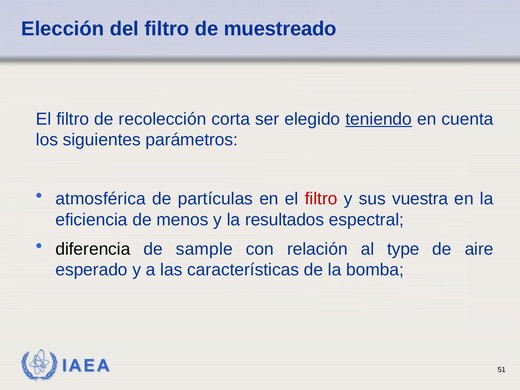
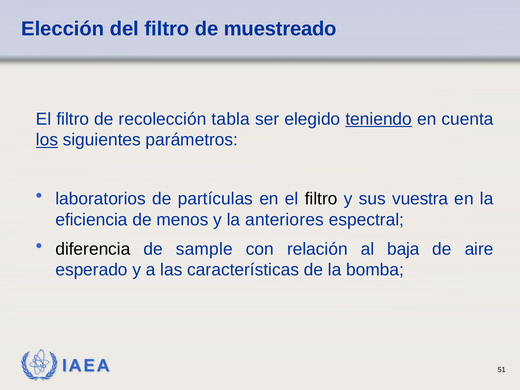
corta: corta -> tabla (231, 119)
los underline: none -> present (47, 140)
atmosférica: atmosférica -> laboratorios (101, 199)
filtro colour: red -> black (321, 199)
resultados: resultados -> anteriores (285, 220)
type: type -> baja (403, 249)
